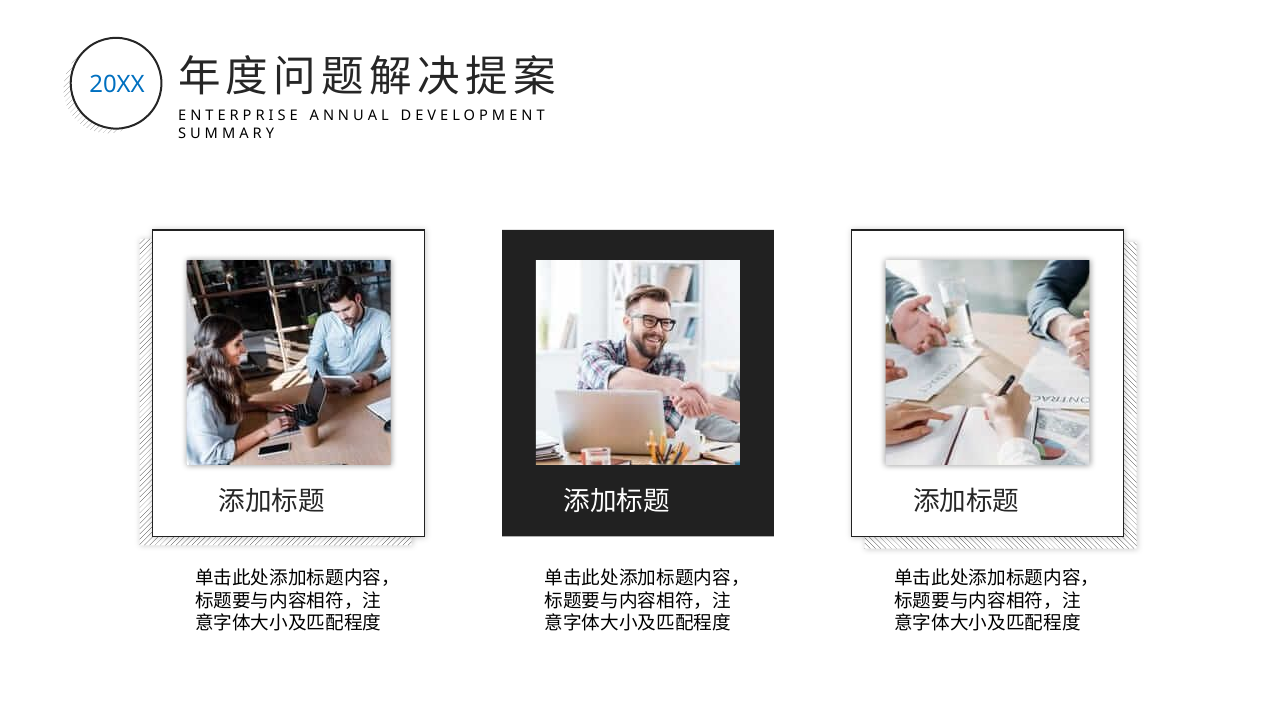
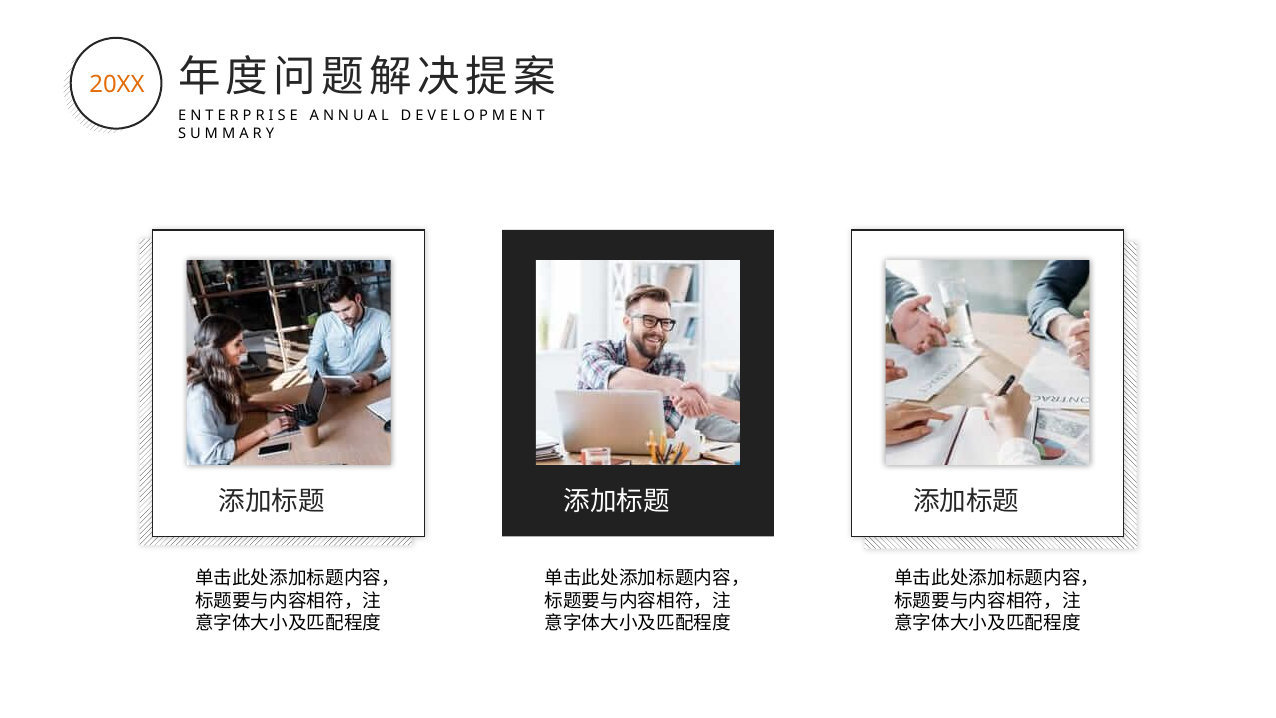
20XX colour: blue -> orange (117, 85)
